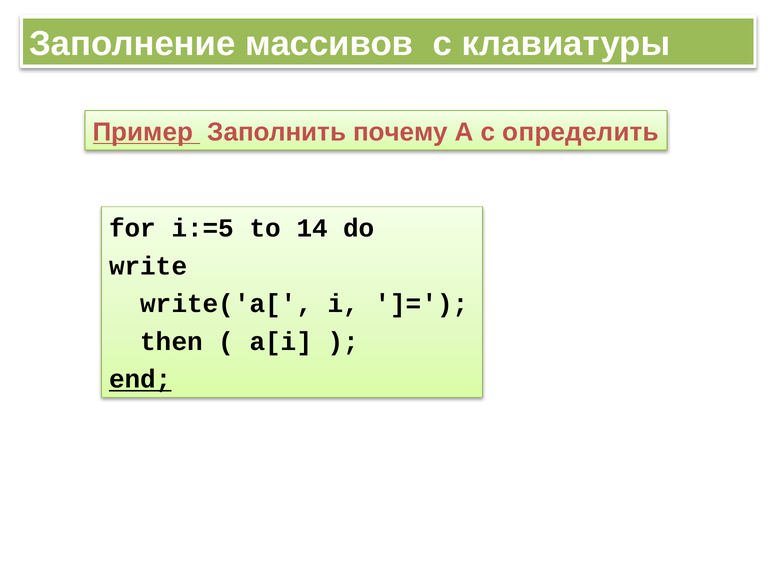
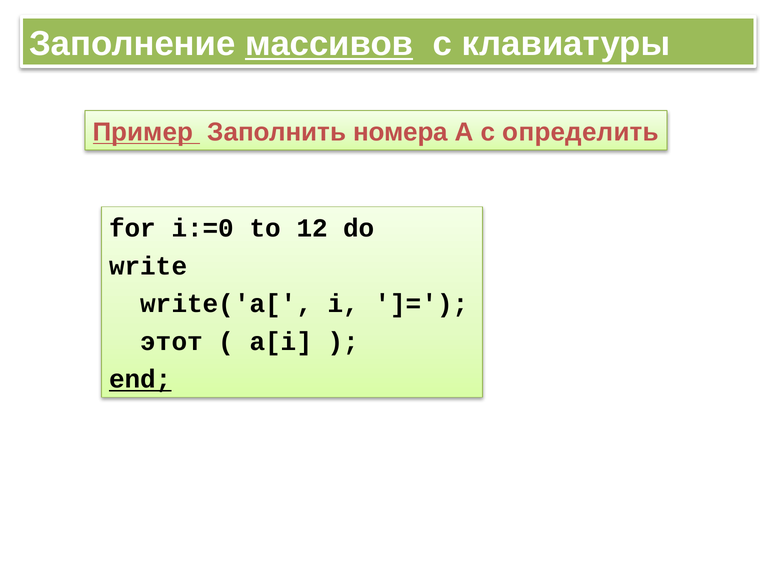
массивов underline: none -> present (329, 44)
почему: почему -> номера (401, 132)
i:=5: i:=5 -> i:=0 (203, 228)
14: 14 -> 12 (312, 228)
then: then -> этот (172, 341)
